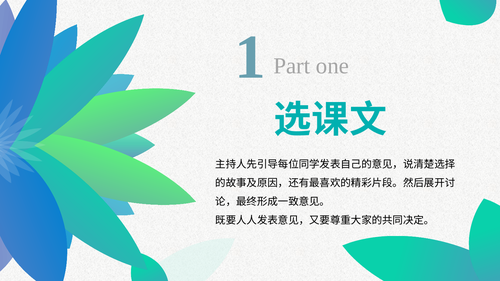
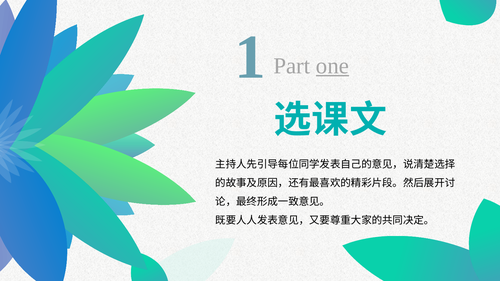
one underline: none -> present (332, 66)
